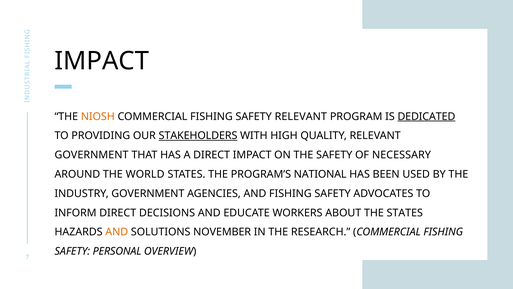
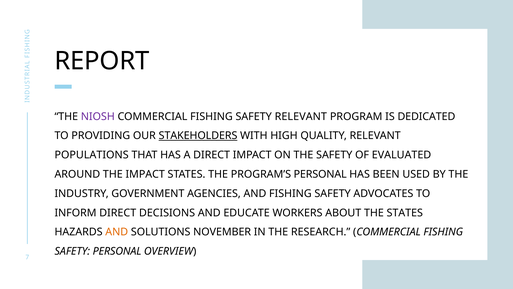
IMPACT: IMPACT -> REPORT (102, 61)
NIOSH colour: orange -> purple (98, 116)
DEDICATED underline: present -> none (426, 116)
GOVERNMENT: GOVERNMENT -> POPULATIONS (92, 155)
NECESSARY: NECESSARY -> EVALUATED (402, 155)
THE WORLD: WORLD -> IMPACT (145, 174)
PROGRAM’S NATIONAL: NATIONAL -> PERSONAL (320, 174)
